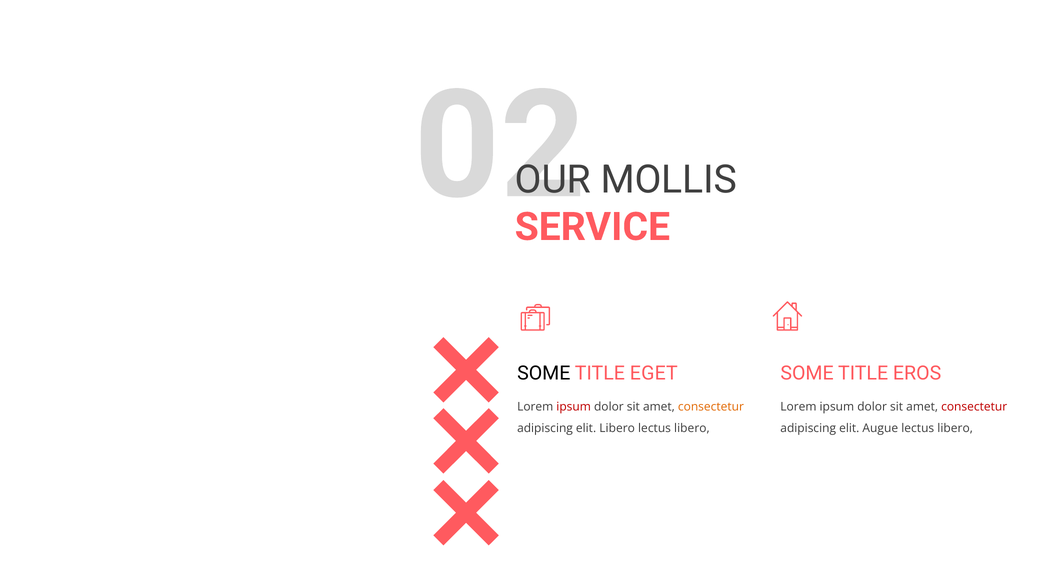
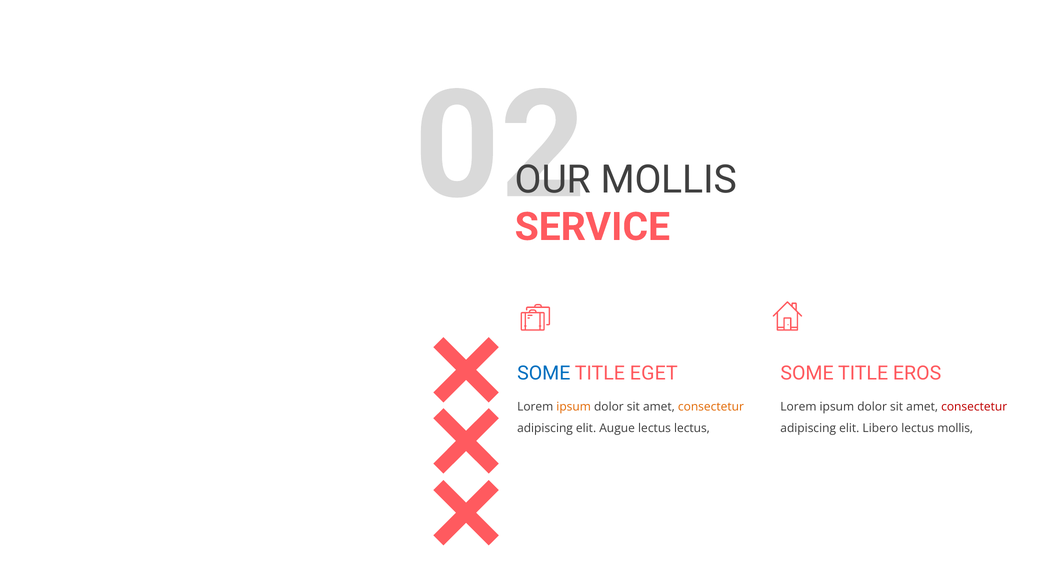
SOME colour: black -> blue (544, 373)
ipsum colour: red -> orange (574, 407)
elit Libero: Libero -> Augue (617, 429)
libero: libero -> lectus (692, 429)
Augue: Augue -> Libero (880, 429)
libero: libero -> mollis (955, 429)
